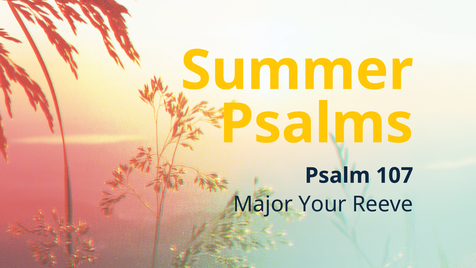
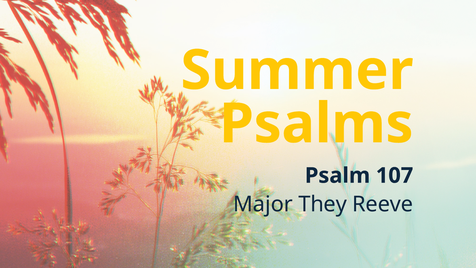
Your: Your -> They (323, 204)
